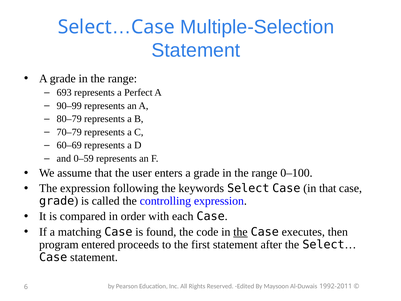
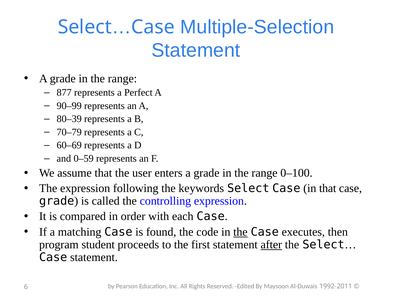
693: 693 -> 877 (64, 93)
80–79: 80–79 -> 80–39 (69, 119)
entered: entered -> student (98, 244)
after underline: none -> present (271, 244)
